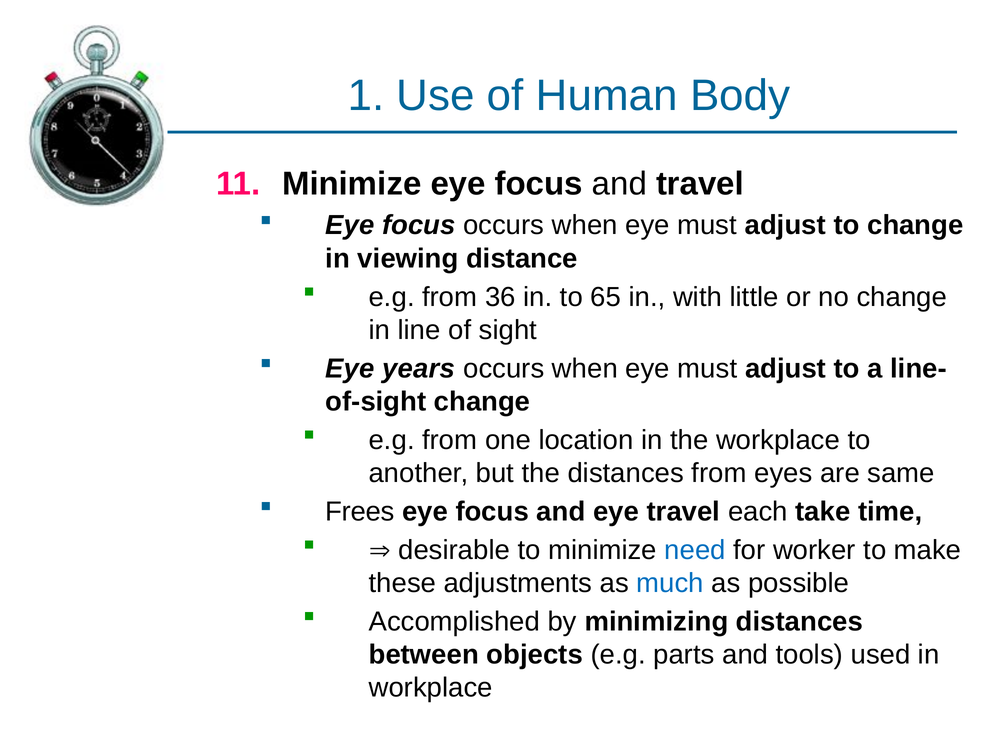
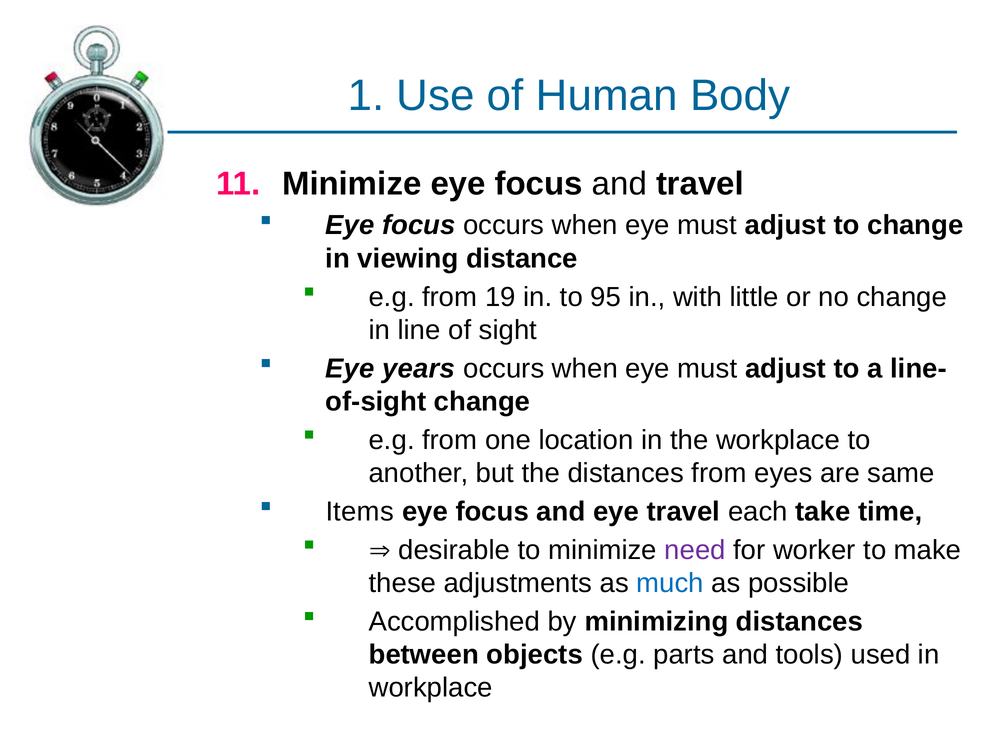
36: 36 -> 19 (500, 297)
65: 65 -> 95 (606, 297)
Frees: Frees -> Items (360, 511)
need colour: blue -> purple (695, 550)
